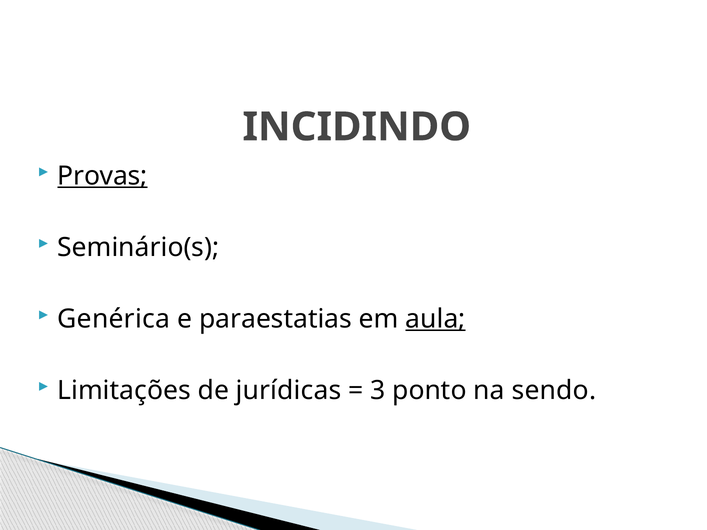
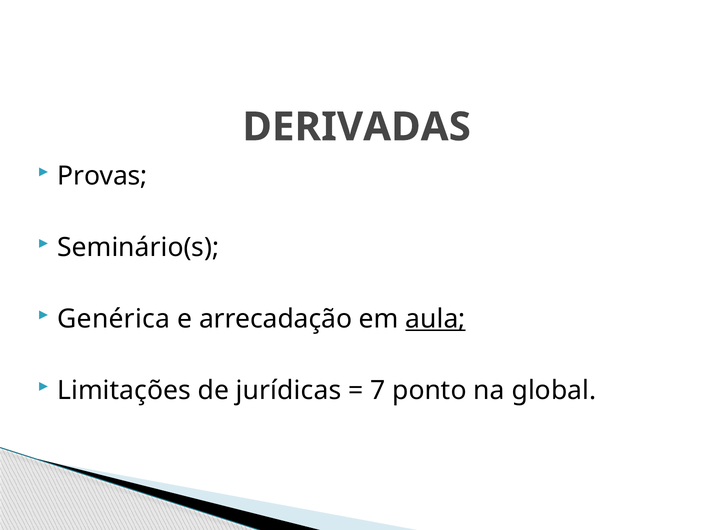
INCIDINDO: INCIDINDO -> DERIVADAS (357, 127)
Provas underline: present -> none (102, 176)
paraestatias: paraestatias -> arrecadação (276, 319)
3: 3 -> 7 (378, 391)
sendo: sendo -> global (554, 391)
